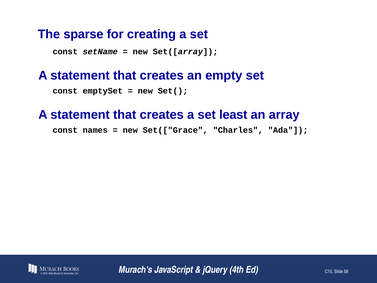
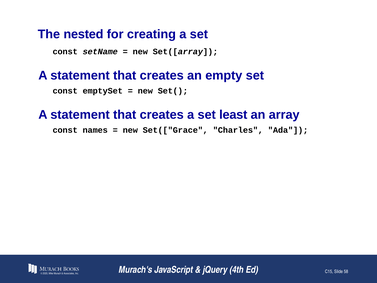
sparse: sparse -> nested (83, 34)
